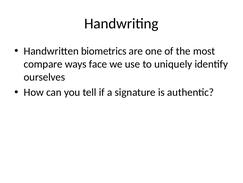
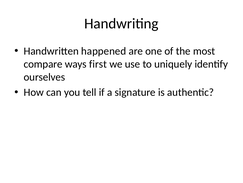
biometrics: biometrics -> happened (104, 51)
face: face -> first (98, 64)
